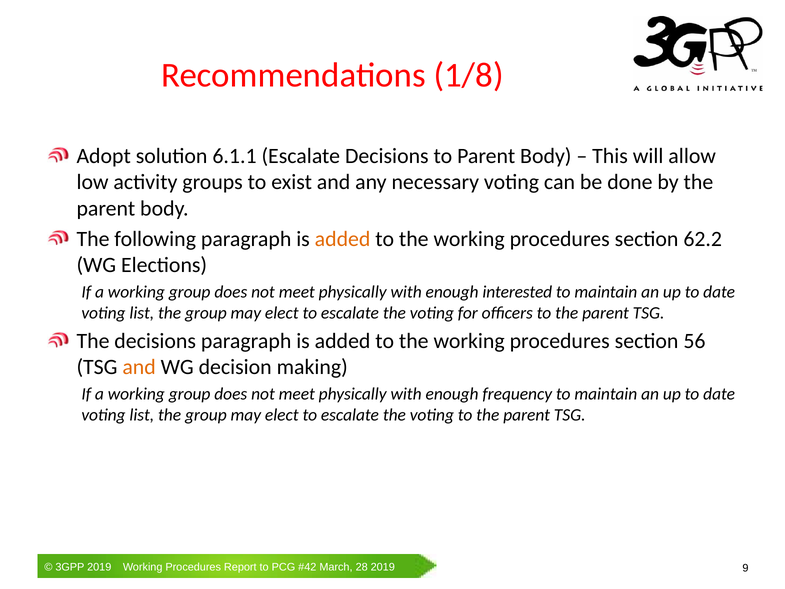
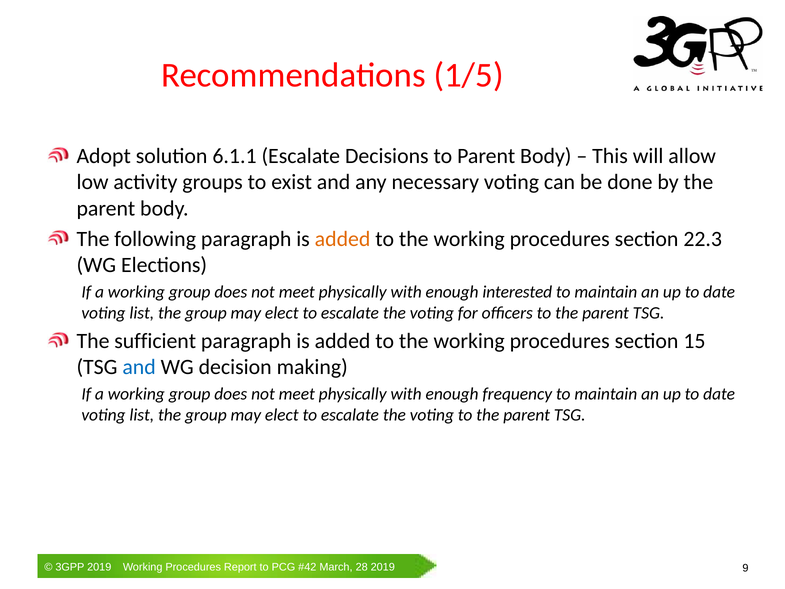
1/8: 1/8 -> 1/5 (469, 75)
62.2: 62.2 -> 22.3 (703, 239)
The decisions: decisions -> sufficient (155, 341)
56: 56 -> 15 (694, 341)
and colour: orange -> blue (139, 367)
